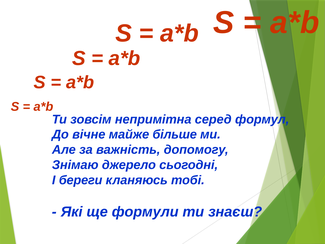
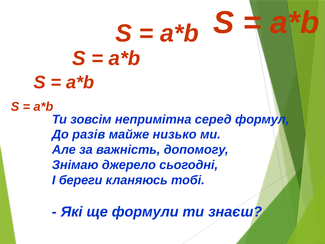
вічне: вічне -> разів (89, 134)
більше: більше -> низько (175, 134)
